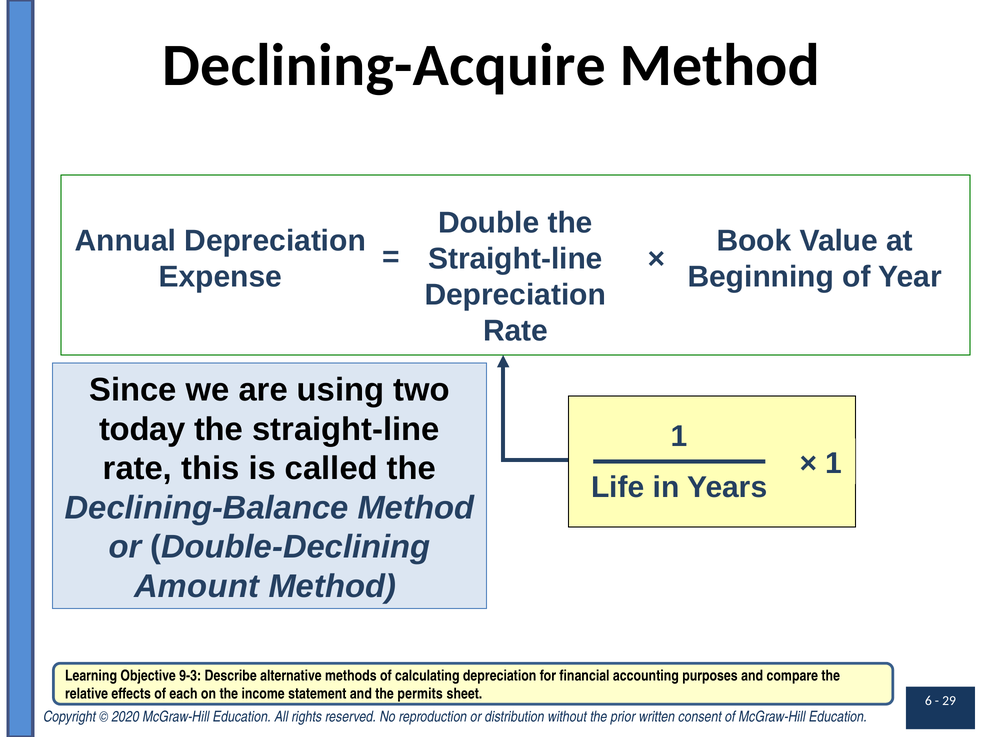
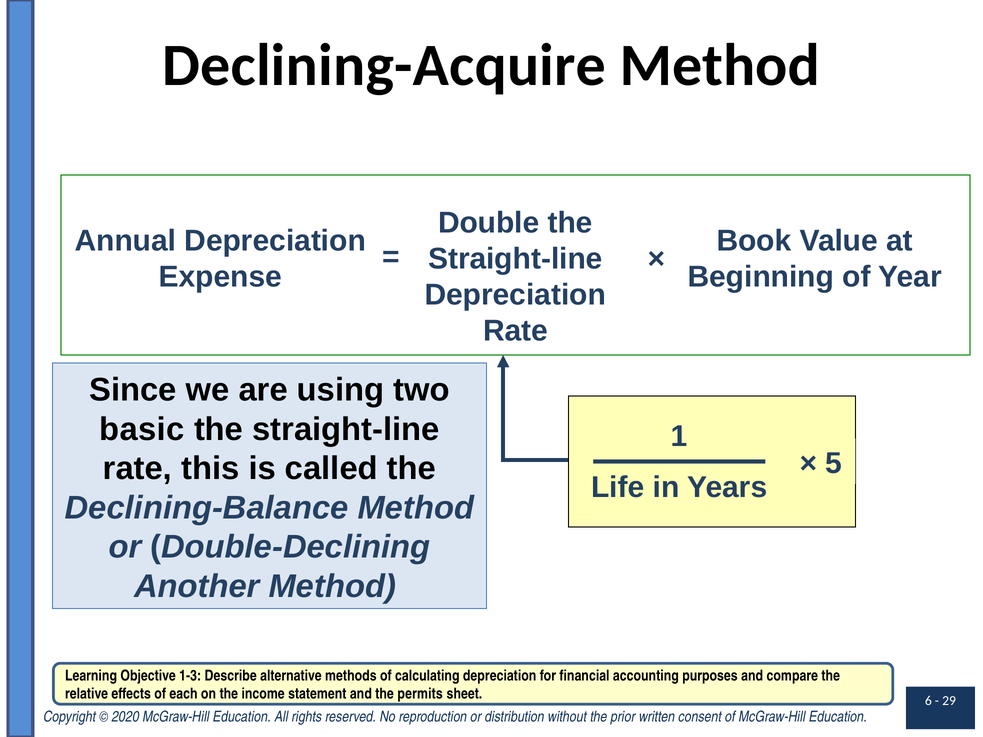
today: today -> basic (142, 429)
1: 1 -> 5 (834, 464)
Amount: Amount -> Another (197, 587)
9-3: 9-3 -> 1-3 (190, 676)
